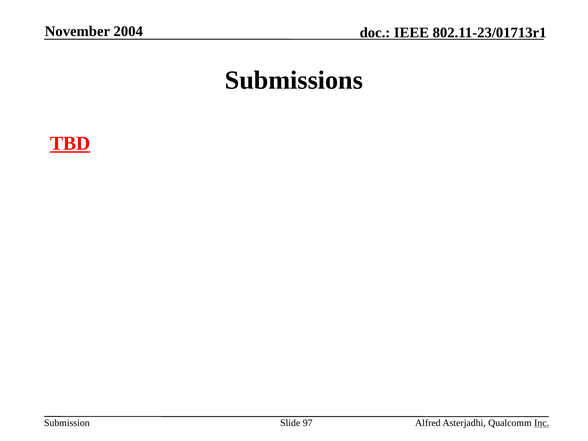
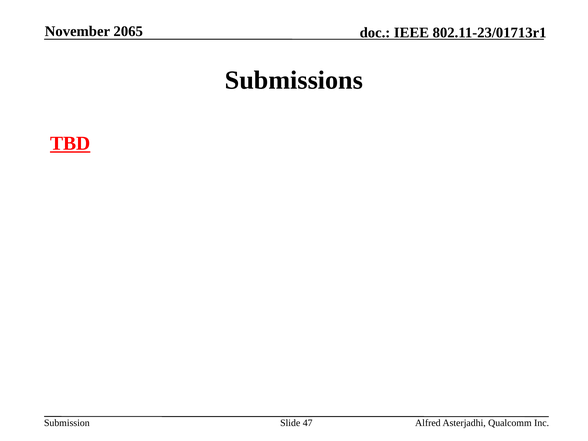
2004: 2004 -> 2065 (128, 31)
97: 97 -> 47 (308, 423)
Inc underline: present -> none (542, 423)
